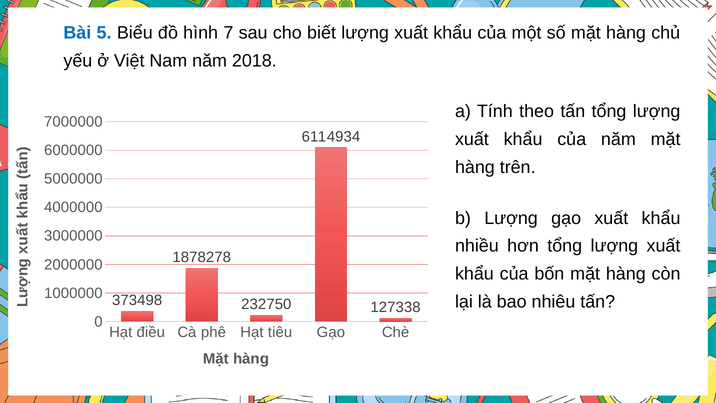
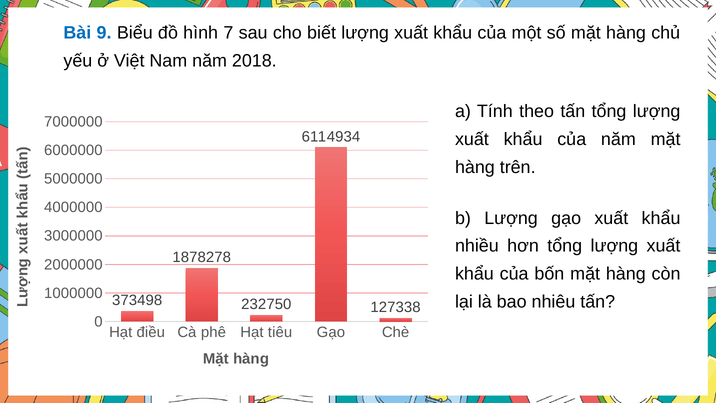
5: 5 -> 9 (104, 33)
